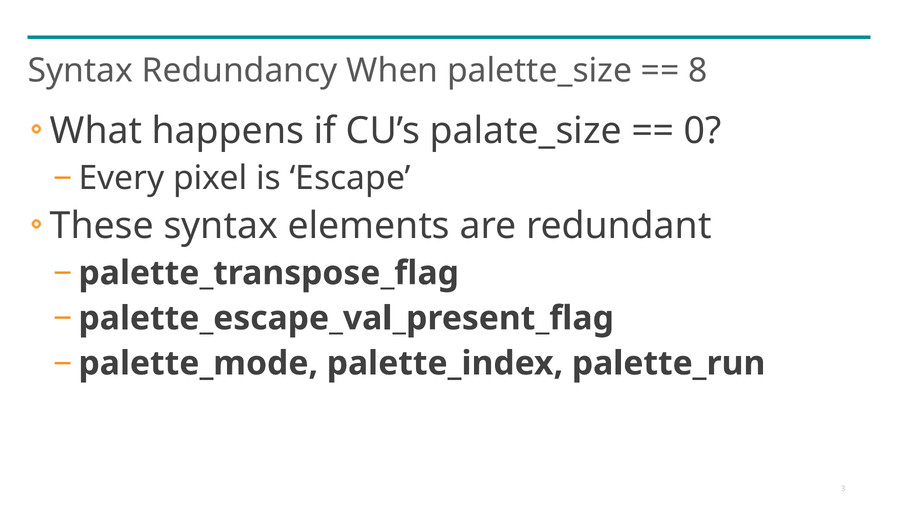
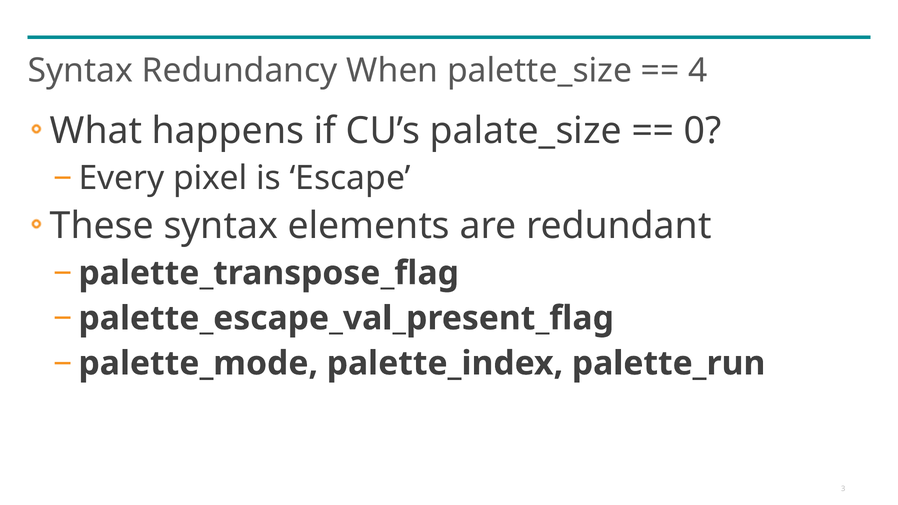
8: 8 -> 4 (698, 71)
